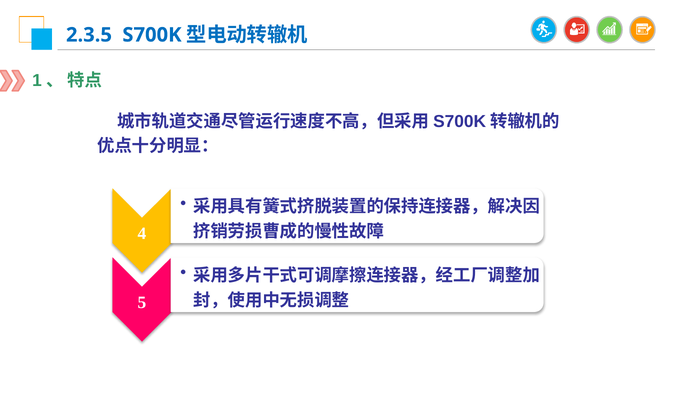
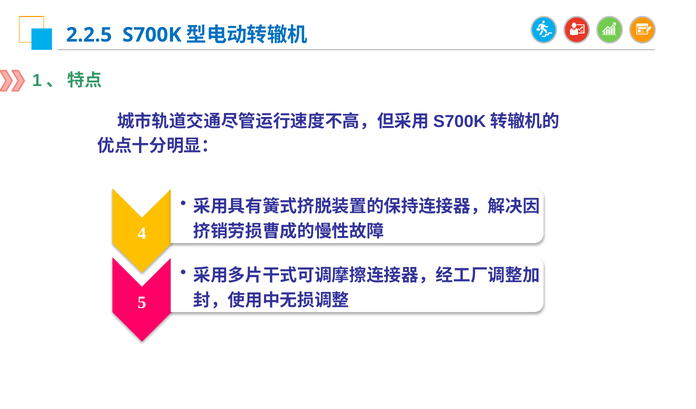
2.3.5: 2.3.5 -> 2.2.5 (89, 35)
